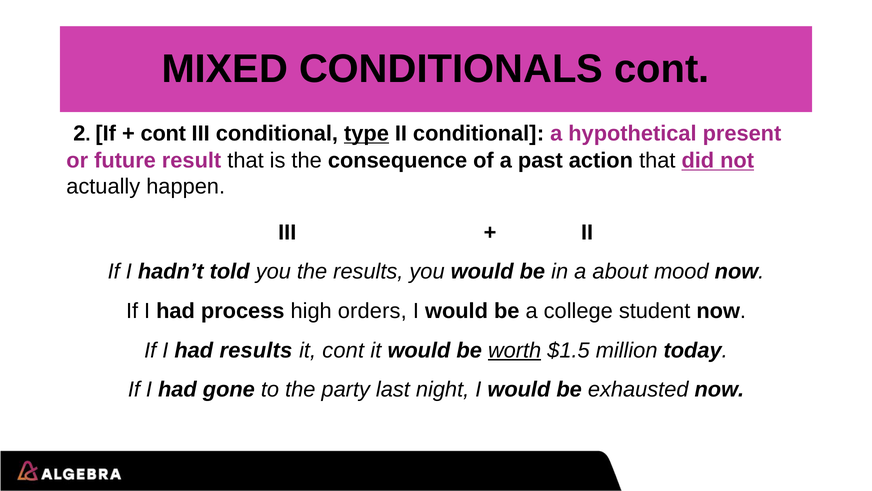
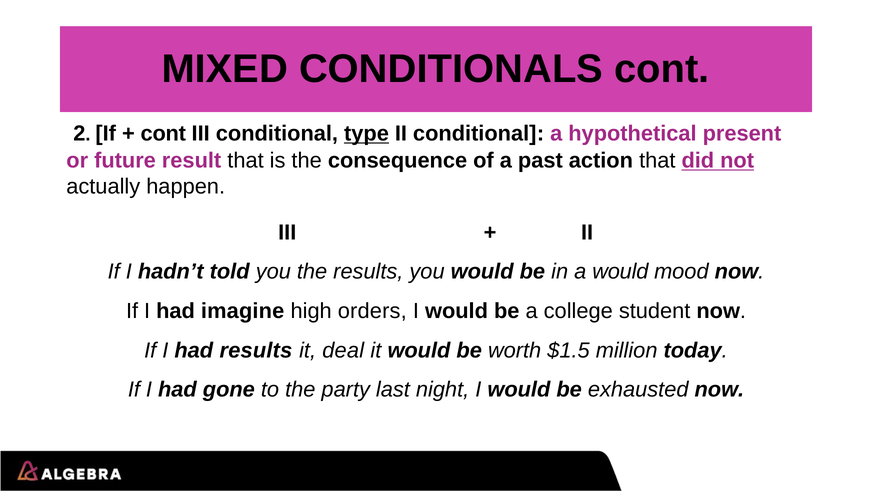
a about: about -> would (620, 271)
process: process -> imagine (243, 311)
it cont: cont -> deal (343, 350)
worth underline: present -> none (515, 350)
